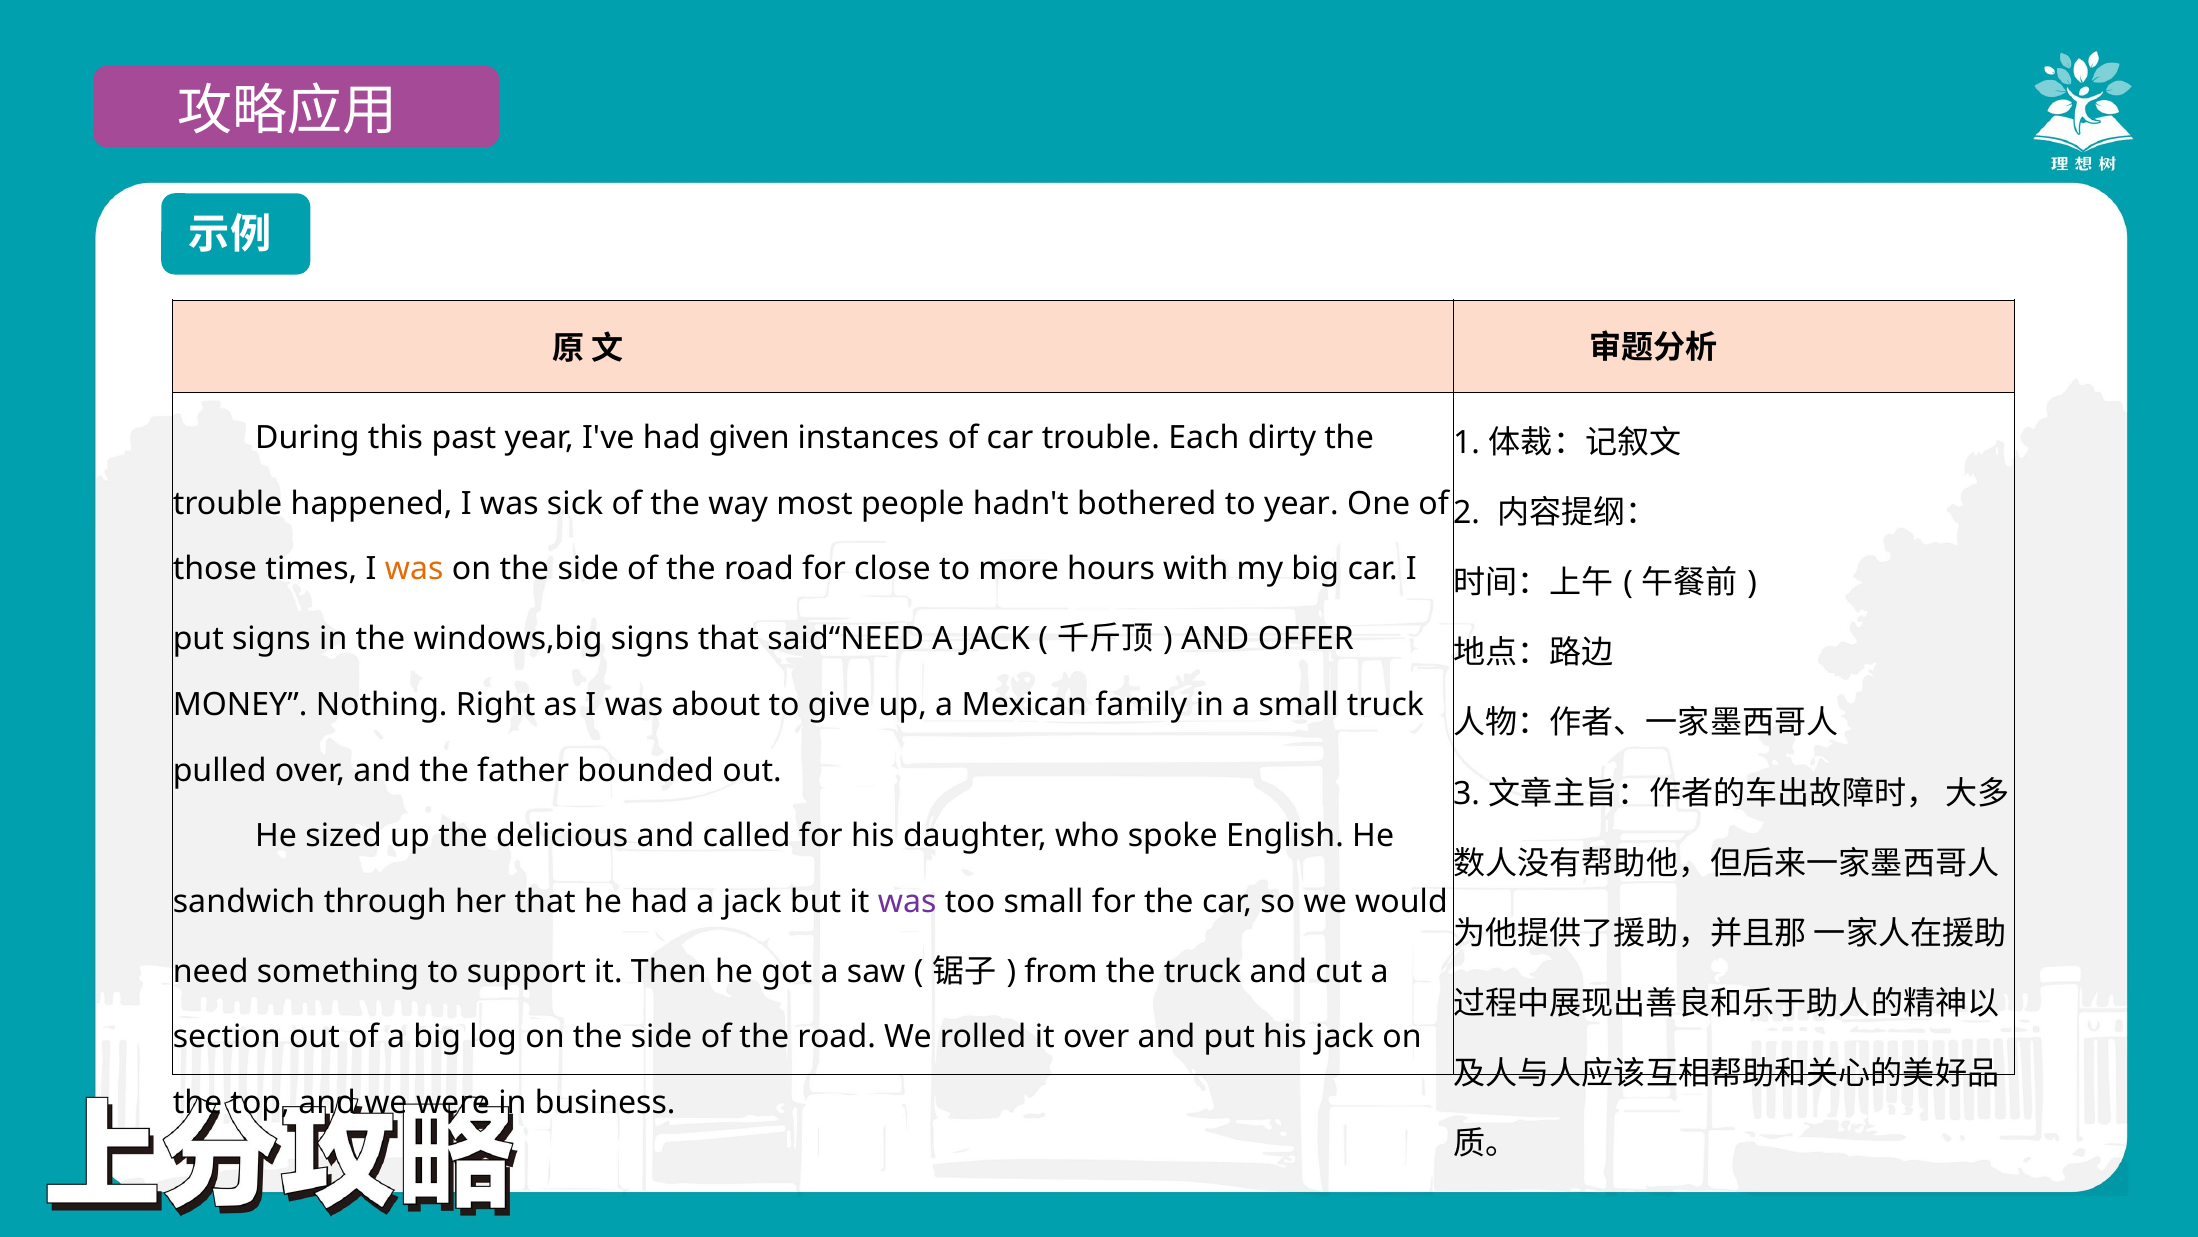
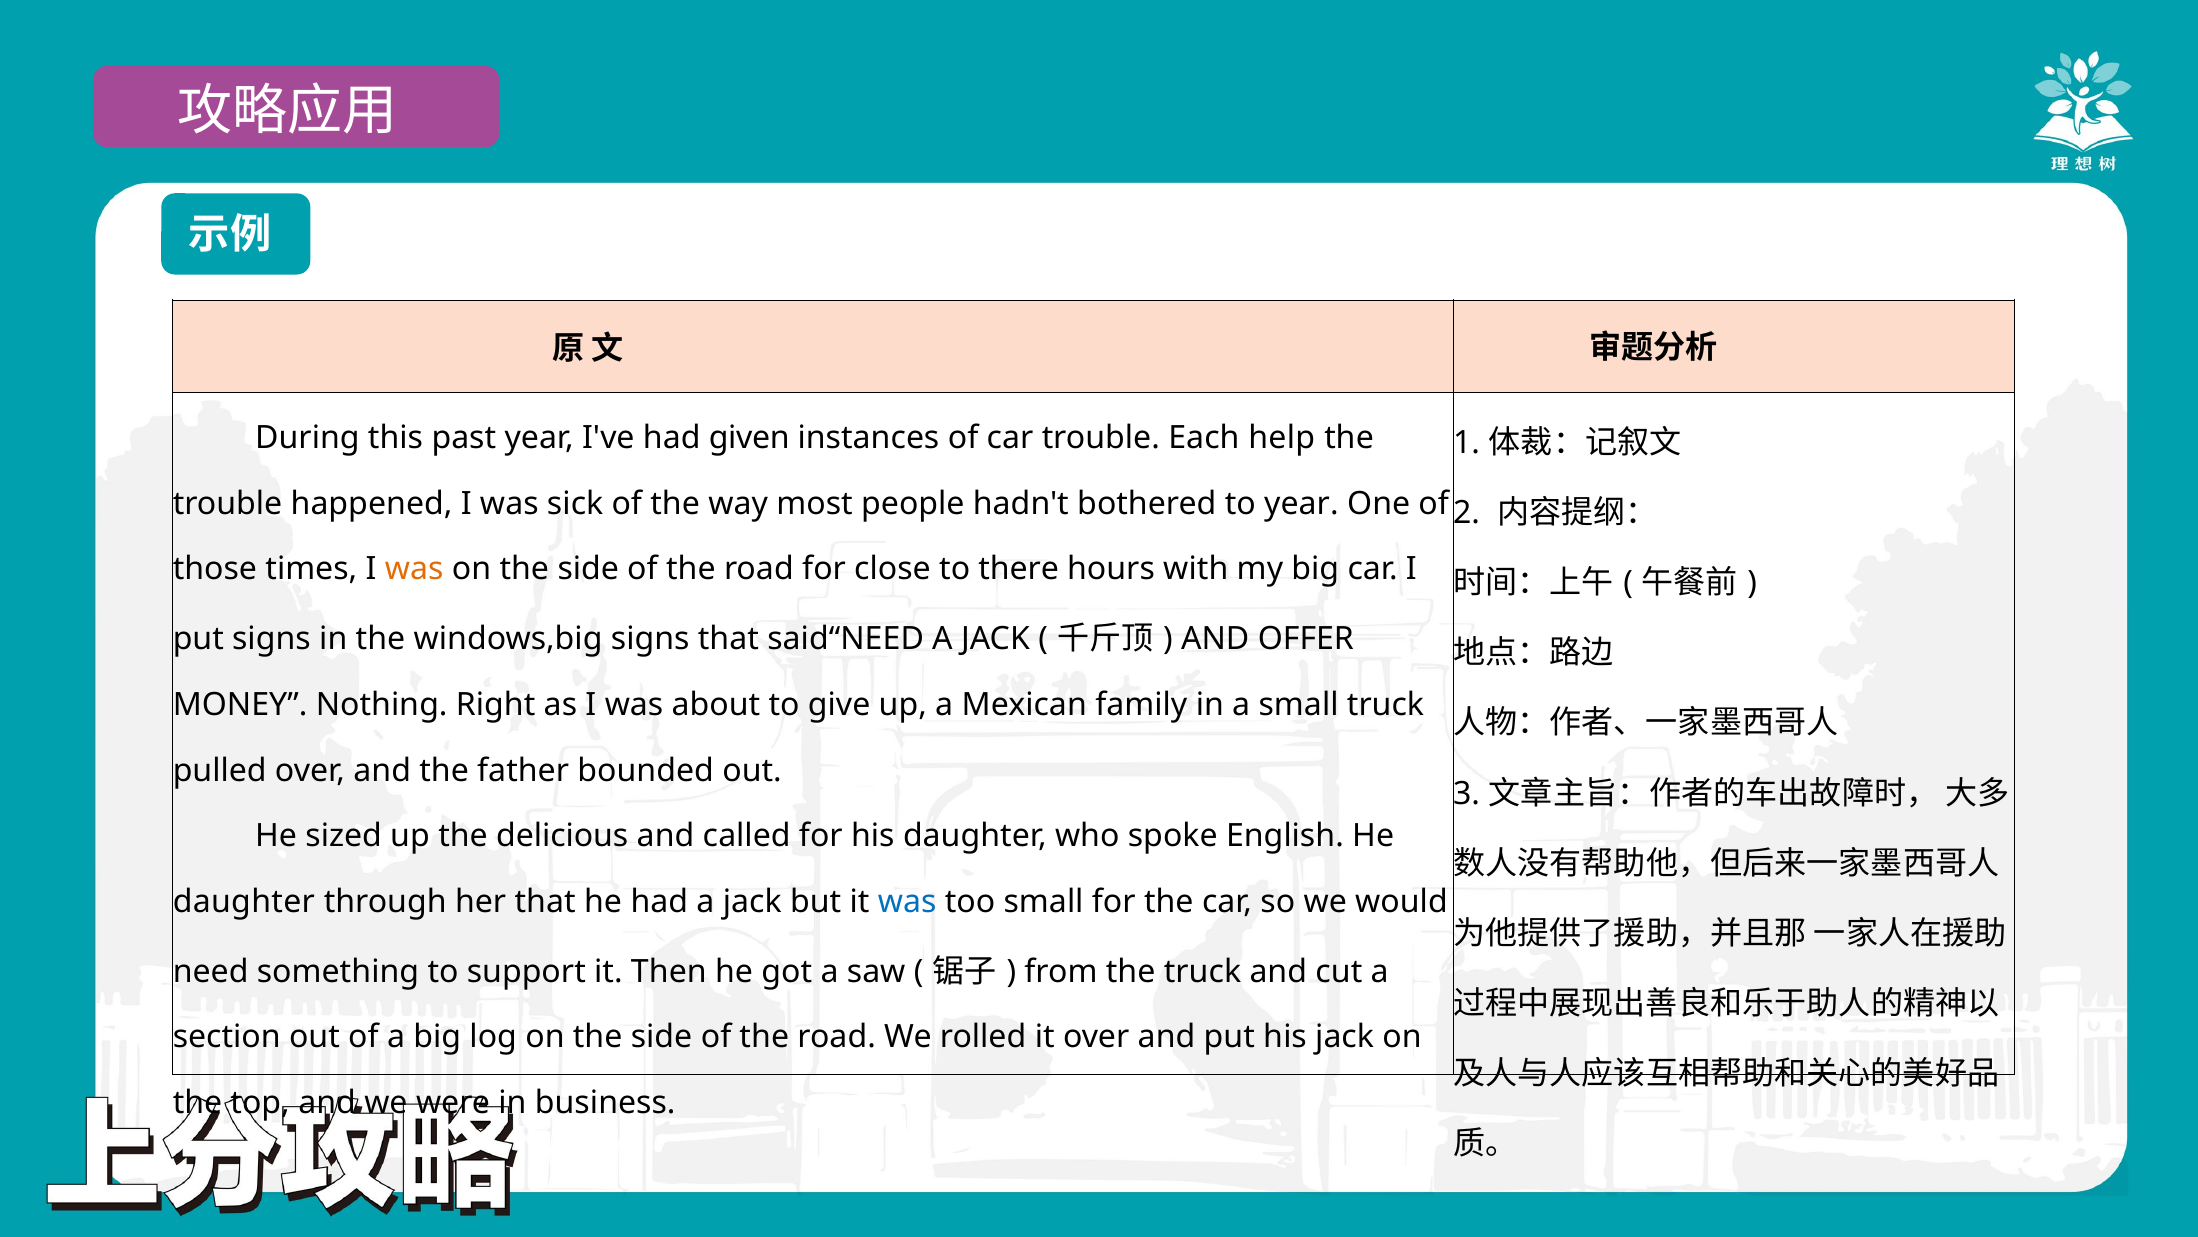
dirty: dirty -> help (1282, 438)
more: more -> there (1019, 569)
sandwich: sandwich -> daughter (244, 901)
was colour: purple -> blue (907, 901)
